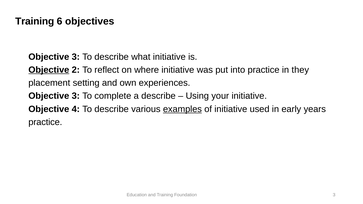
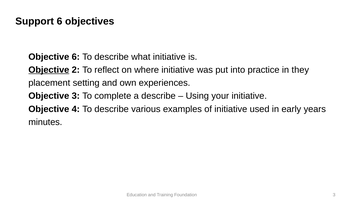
Training: Training -> Support (35, 21)
3: 3 -> 6 (76, 57)
examples underline: present -> none (182, 109)
practice: practice -> minutes (45, 122)
